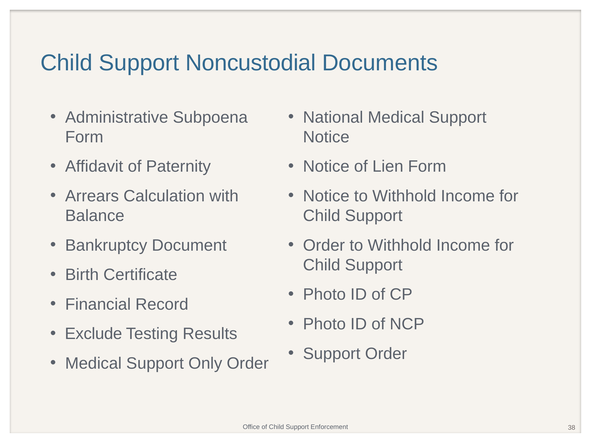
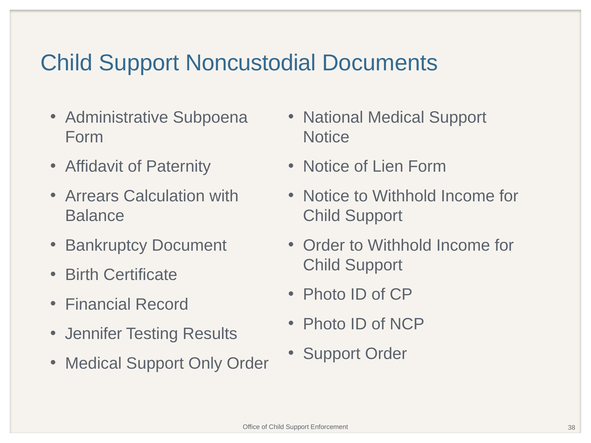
Exclude: Exclude -> Jennifer (93, 334)
